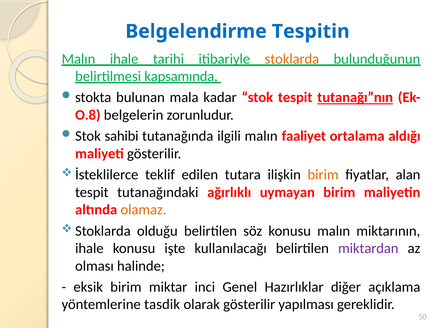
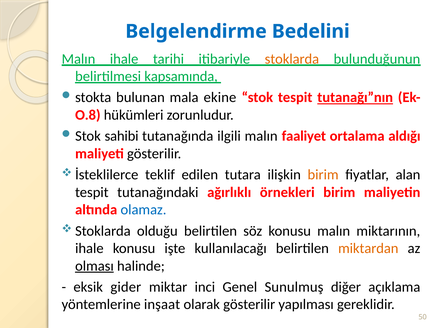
Tespitin: Tespitin -> Bedelini (311, 31)
kadar: kadar -> ekine (220, 97)
belgelerin: belgelerin -> hükümleri (134, 115)
uymayan: uymayan -> örnekleri (287, 192)
olamaz colour: orange -> blue (144, 210)
miktardan colour: purple -> orange (368, 248)
olması underline: none -> present (94, 266)
eksik birim: birim -> gider (126, 287)
Hazırlıklar: Hazırlıklar -> Sunulmuş (294, 287)
tasdik: tasdik -> inşaat (162, 304)
